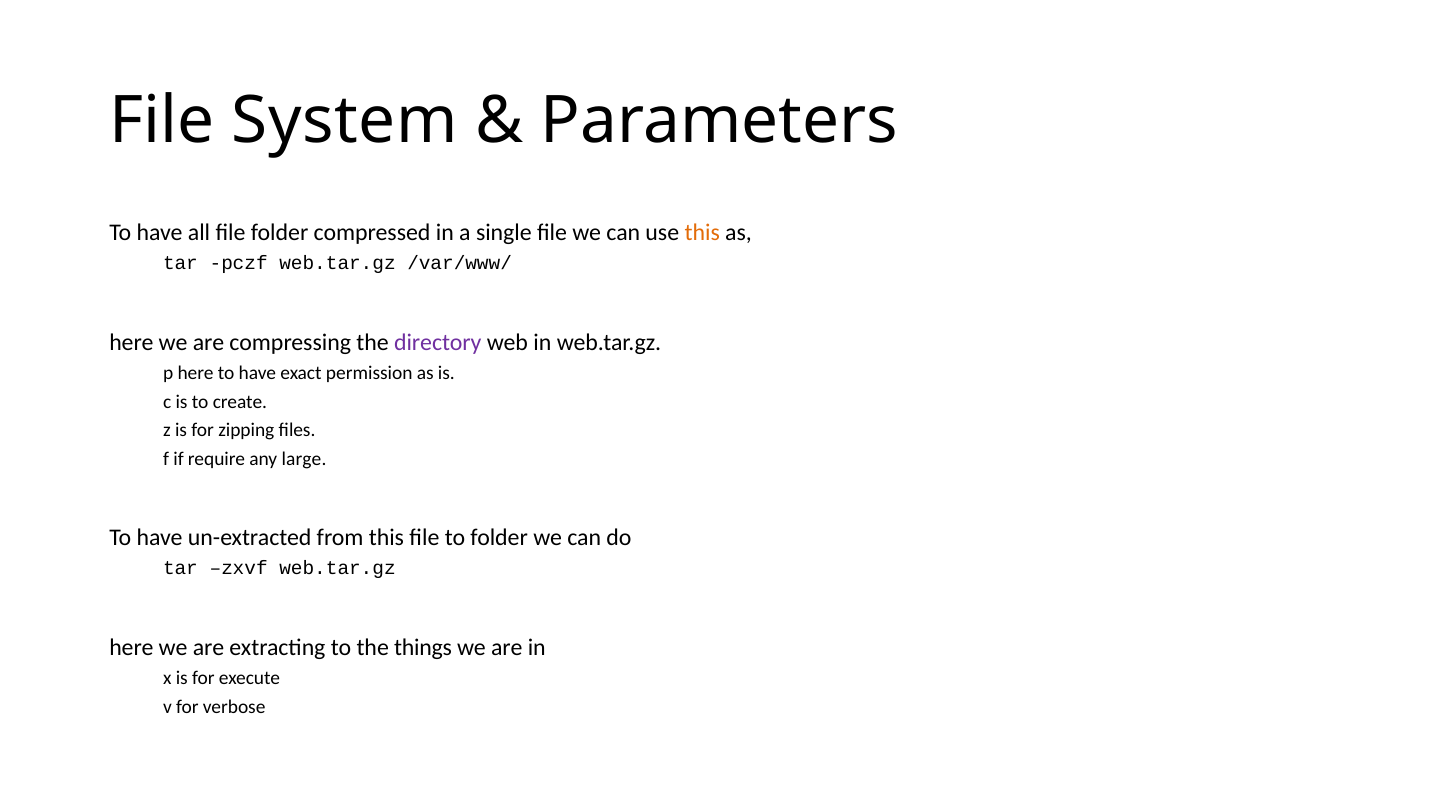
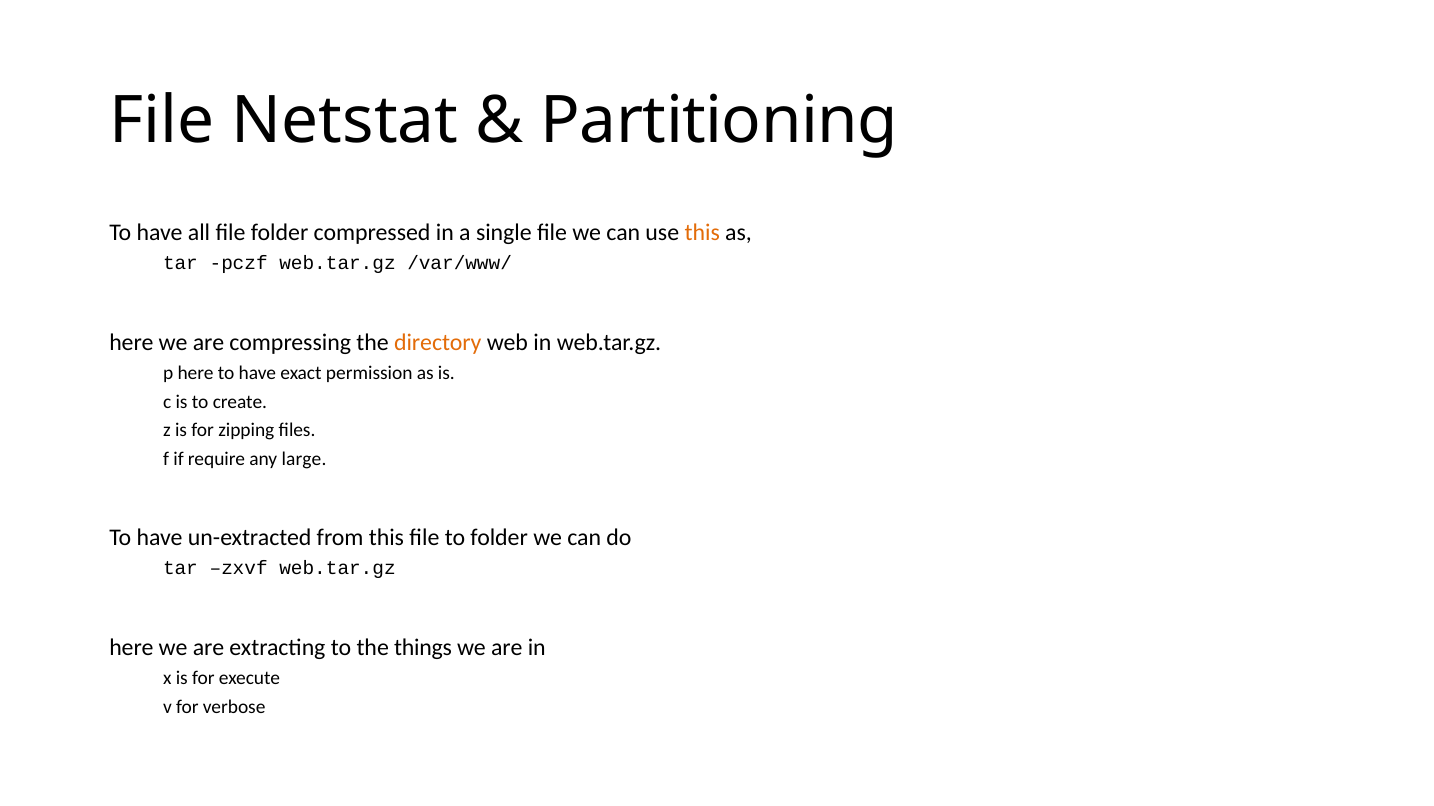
System: System -> Netstat (345, 120)
Parameters: Parameters -> Partitioning (719, 120)
directory colour: purple -> orange (438, 343)
